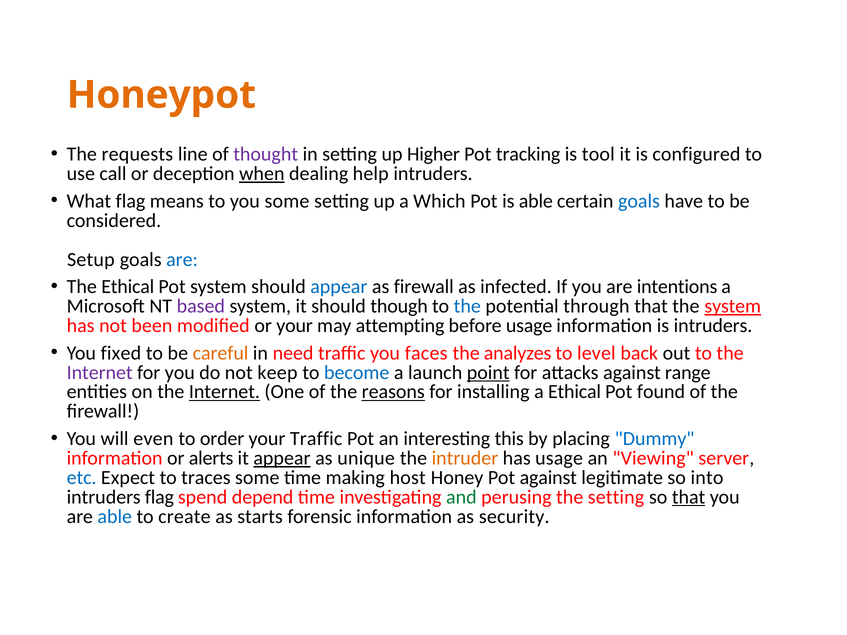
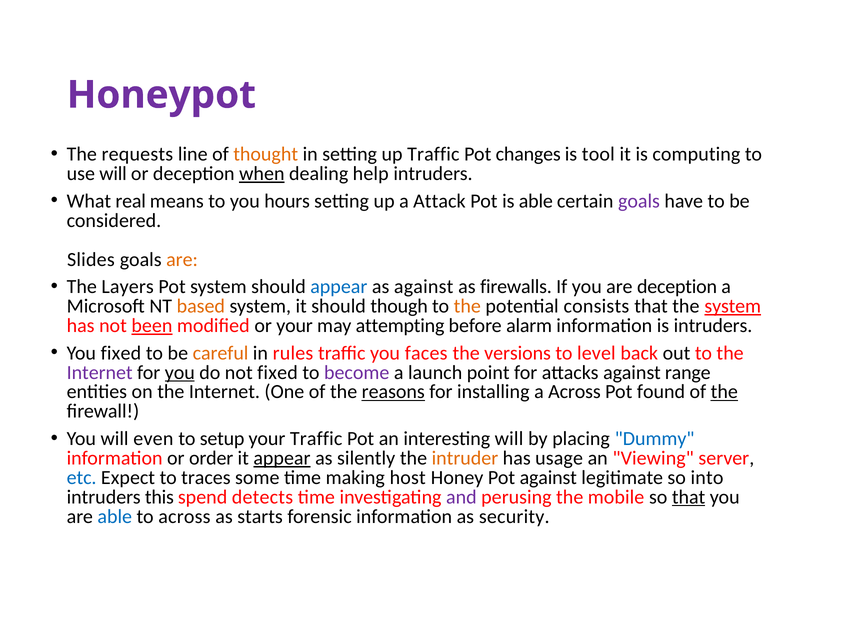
Honeypot colour: orange -> purple (161, 95)
thought colour: purple -> orange (266, 154)
up Higher: Higher -> Traffic (433, 154)
tracking: tracking -> changes (528, 154)
configured: configured -> computing (696, 154)
use call: call -> will (113, 174)
What flag: flag -> real (131, 201)
you some: some -> hours (287, 201)
Which: Which -> Attack (439, 201)
goals colour: blue -> purple (639, 201)
Setup: Setup -> Slides (91, 260)
are colour: blue -> orange (182, 260)
The Ethical: Ethical -> Layers (128, 287)
as firewall: firewall -> against (424, 287)
infected: infected -> firewalls (516, 287)
are intentions: intentions -> deception (677, 287)
based colour: purple -> orange (201, 306)
the colour: blue -> orange (467, 306)
through: through -> consists (596, 306)
been underline: none -> present (152, 326)
before usage: usage -> alarm (529, 326)
need: need -> rules (293, 353)
analyzes: analyzes -> versions (518, 353)
you underline: none -> present (180, 373)
not keep: keep -> fixed (277, 373)
become colour: blue -> purple (357, 373)
point underline: present -> none (488, 373)
Internet underline: present -> none (224, 392)
a Ethical: Ethical -> Across (574, 392)
the underline: none -> present (724, 392)
order: order -> setup (222, 439)
interesting this: this -> will (509, 439)
alerts: alerts -> order (211, 458)
unique: unique -> silently (366, 458)
intruders flag: flag -> this (159, 497)
depend: depend -> detects (262, 497)
and colour: green -> purple (461, 497)
the setting: setting -> mobile (616, 497)
to create: create -> across (184, 517)
